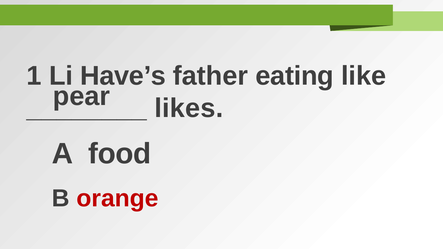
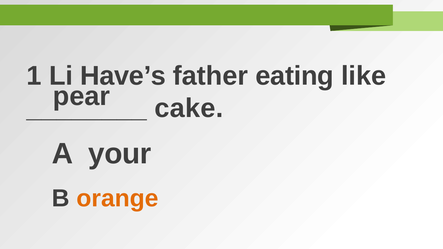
likes: likes -> cake (189, 108)
food: food -> your (120, 154)
orange colour: red -> orange (117, 198)
